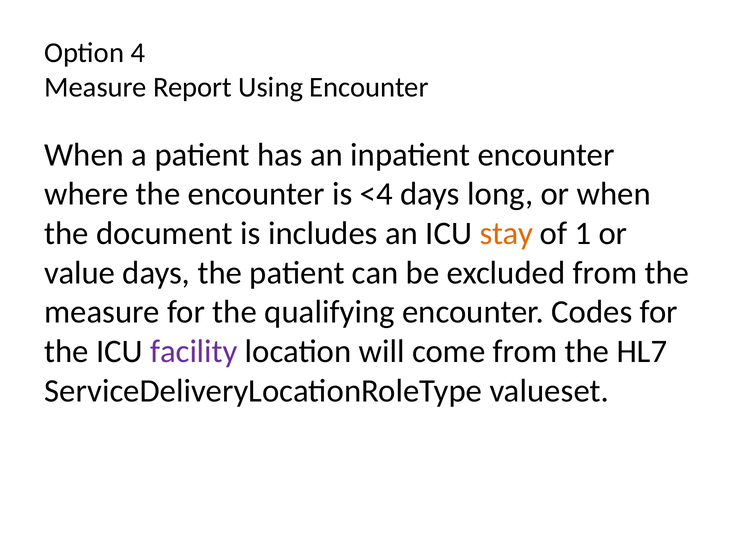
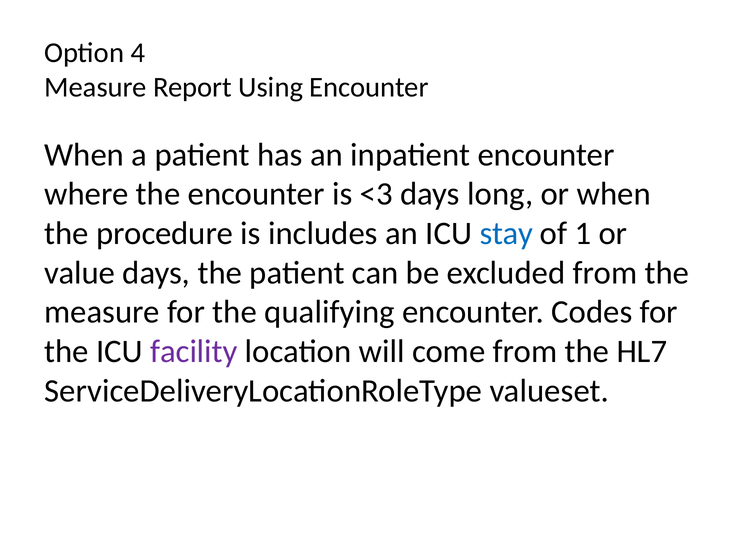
<4: <4 -> <3 (376, 194)
document: document -> procedure (165, 233)
stay colour: orange -> blue (506, 233)
